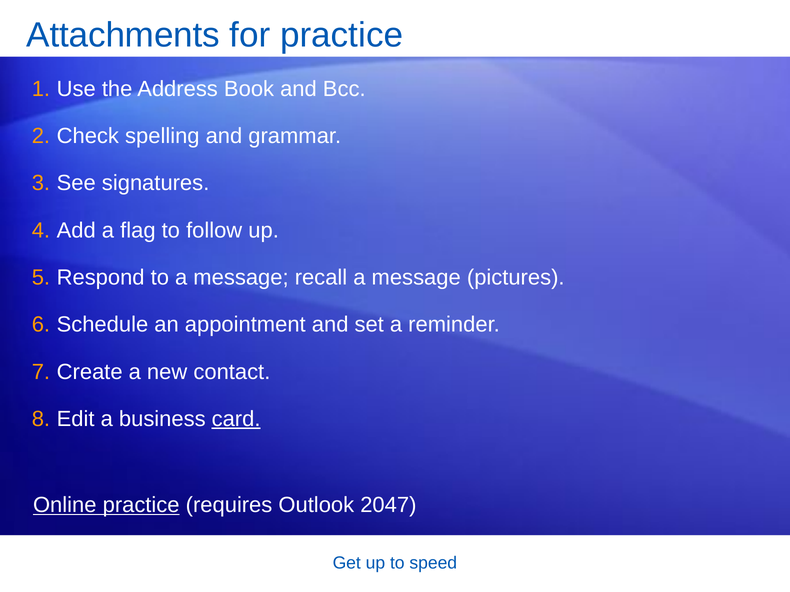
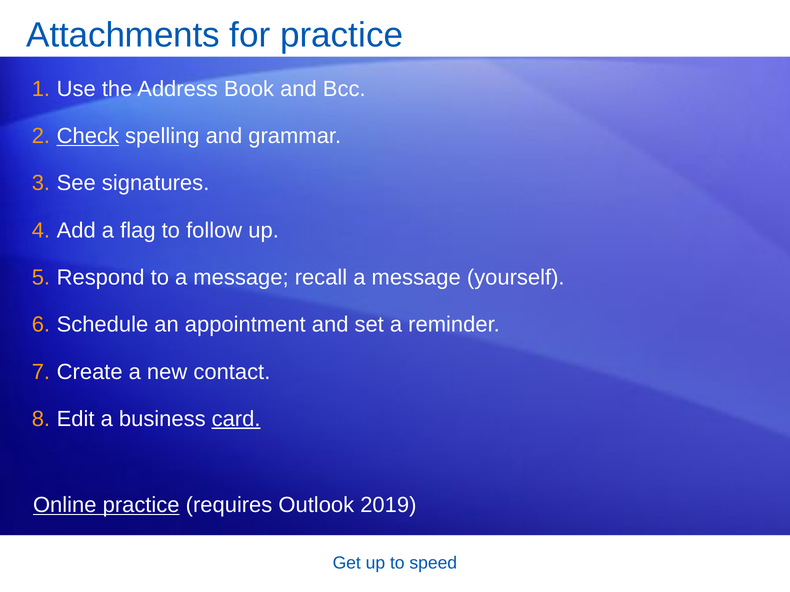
Check underline: none -> present (88, 136)
pictures: pictures -> yourself (516, 278)
2047: 2047 -> 2019 (388, 505)
